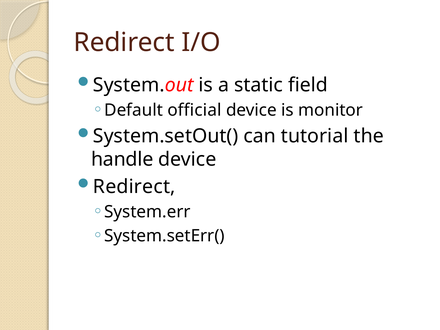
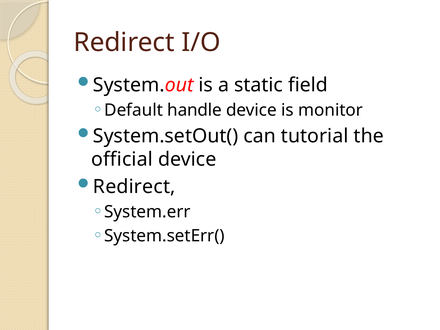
official: official -> handle (195, 110)
handle: handle -> official (122, 159)
